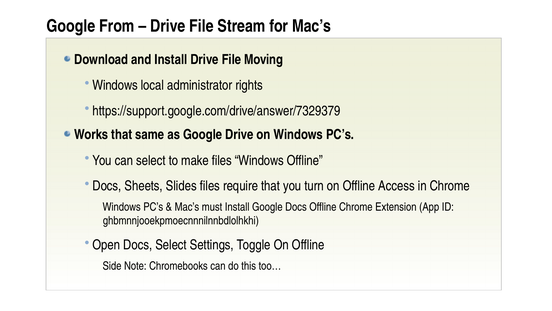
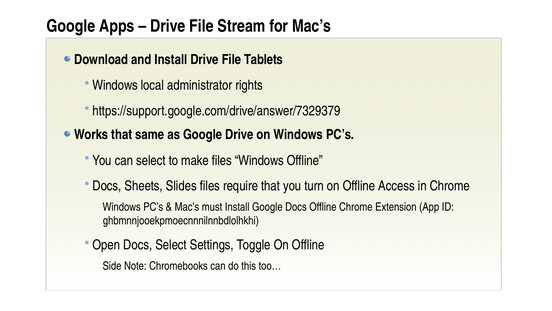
From: From -> Apps (117, 26)
Moving: Moving -> Tablets (264, 60)
